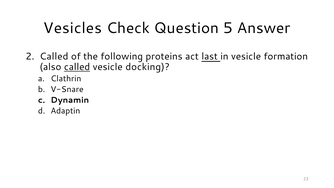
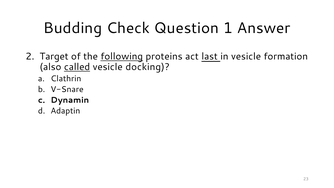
Vesicles: Vesicles -> Budding (73, 28)
5: 5 -> 1 (228, 28)
2 Called: Called -> Target (54, 56)
following underline: none -> present (122, 56)
